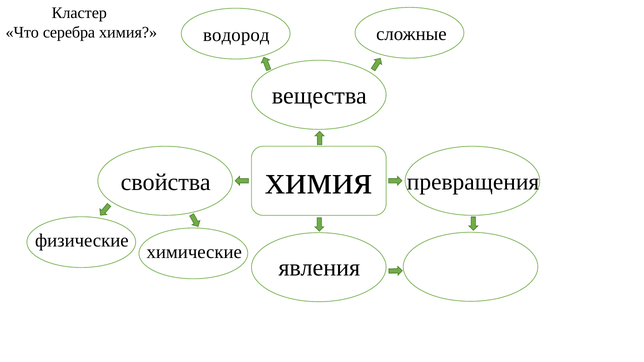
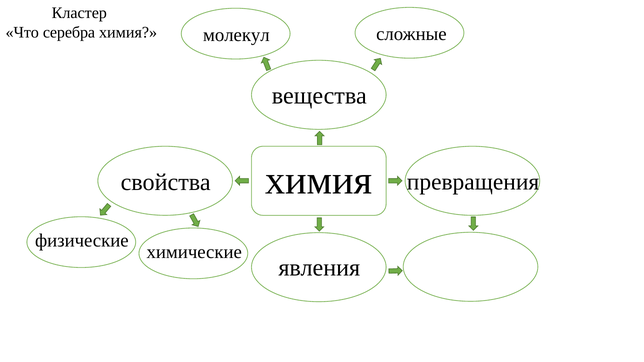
водород: водород -> молекул (236, 35)
